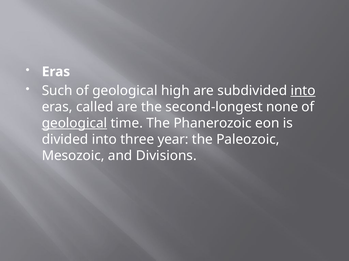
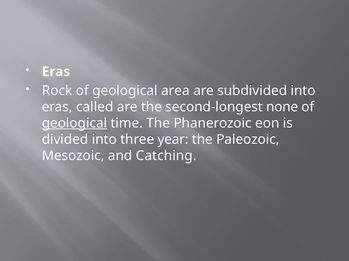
Such: Such -> Rock (57, 91)
high: high -> area (175, 91)
into underline: present -> none (303, 91)
Divisions: Divisions -> Catching (166, 156)
